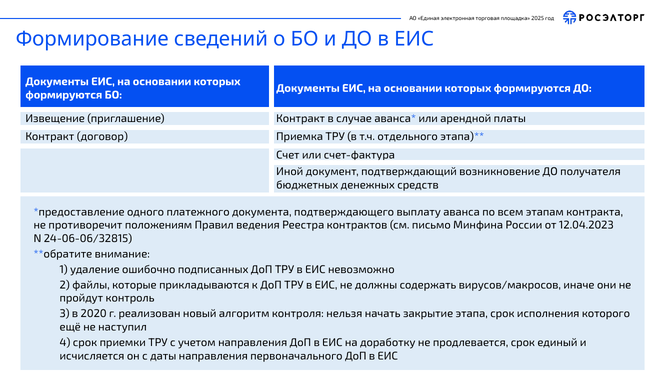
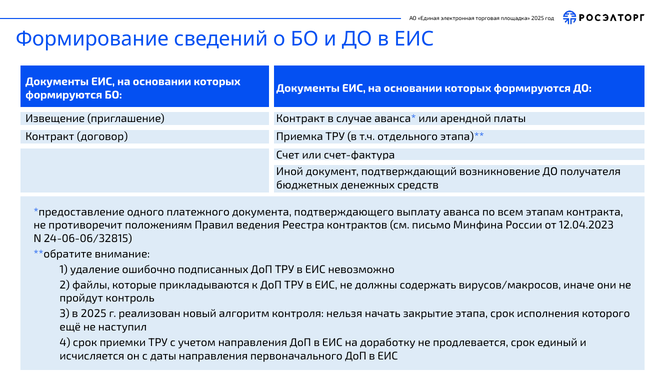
в 2020: 2020 -> 2025 (94, 314)
